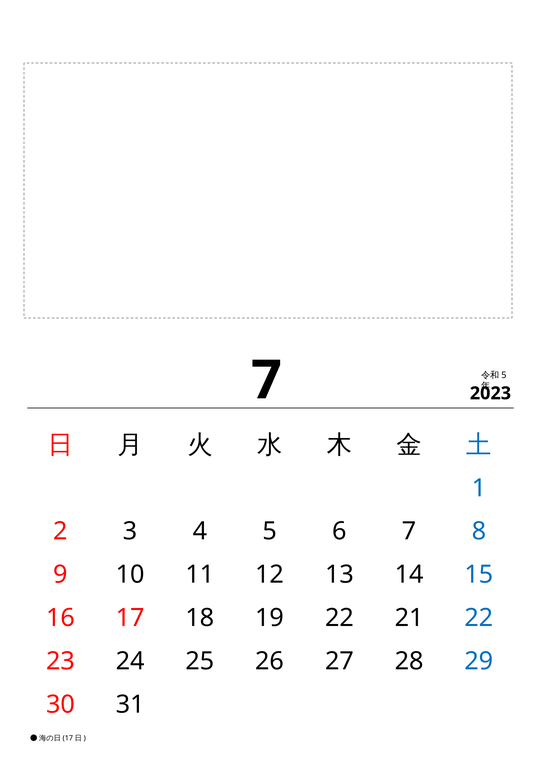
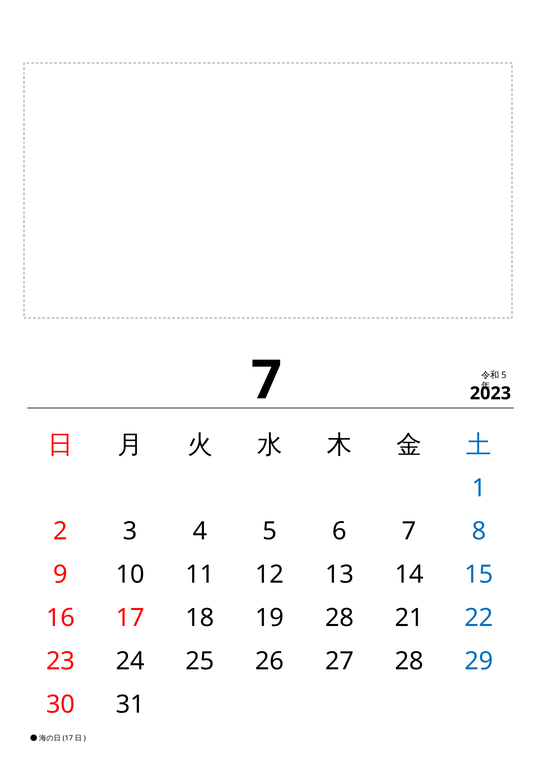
19 22: 22 -> 28 (339, 618)
